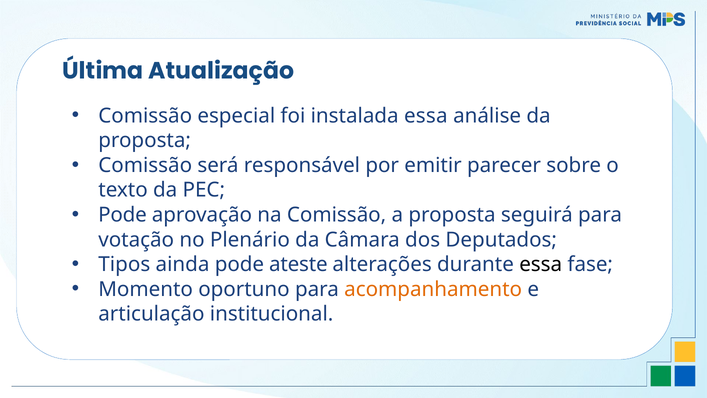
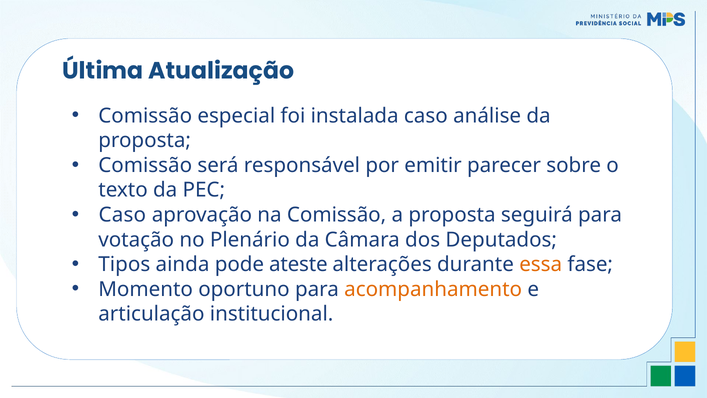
instalada essa: essa -> caso (426, 116)
Pode: Pode -> Caso (122, 215)
essa colour: black -> orange (541, 264)
